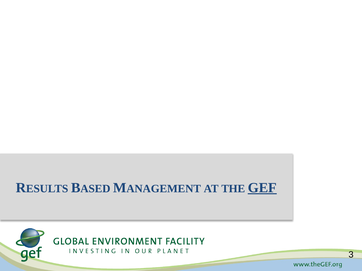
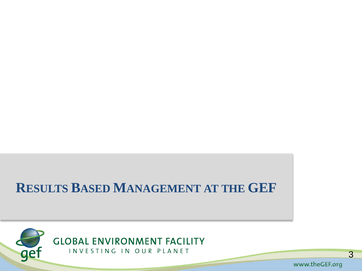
GEF underline: present -> none (262, 188)
